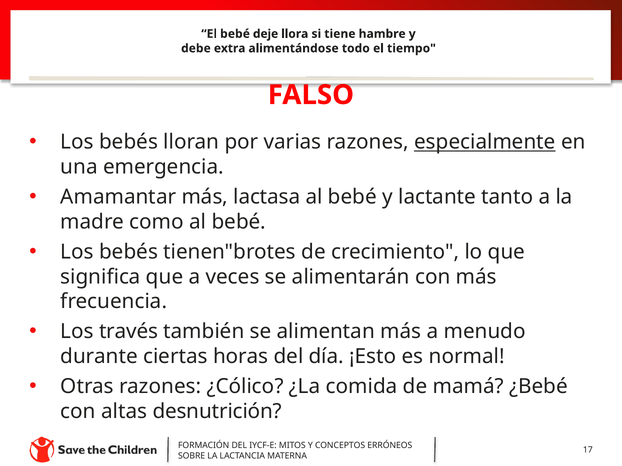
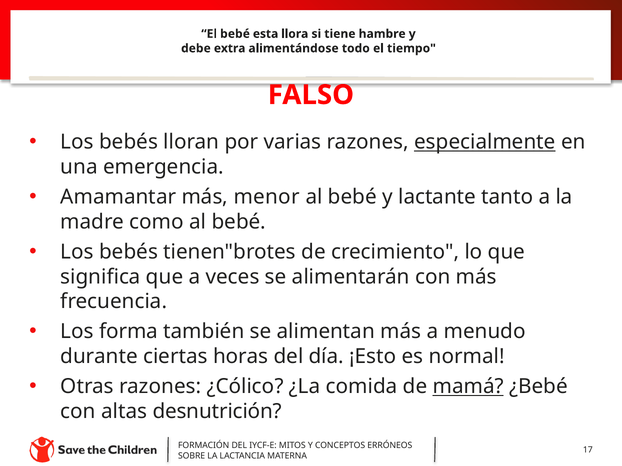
deje: deje -> esta (266, 34)
lactasa: lactasa -> menor (267, 197)
través: través -> forma (129, 332)
mamá underline: none -> present (468, 387)
